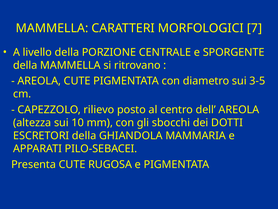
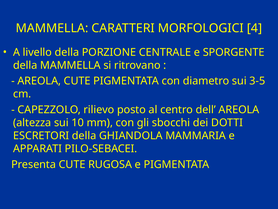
7: 7 -> 4 (254, 28)
